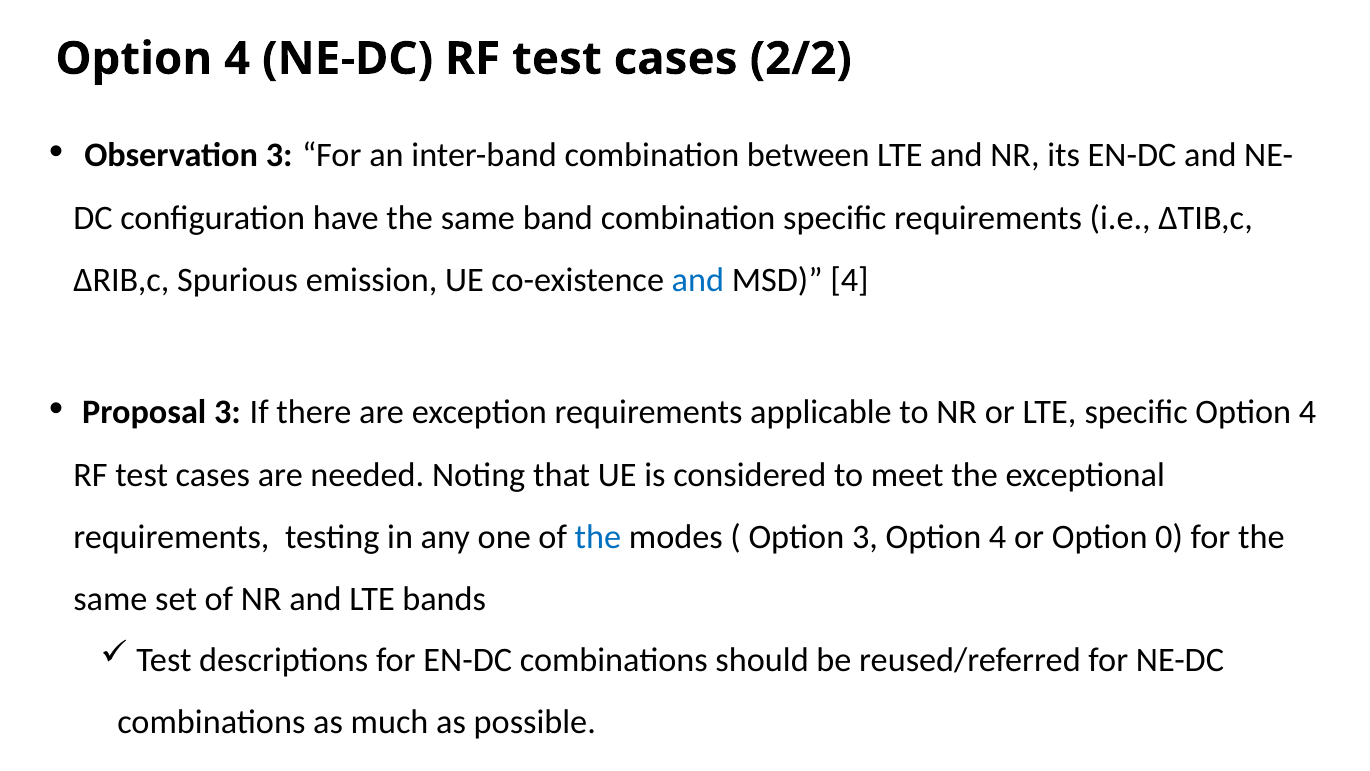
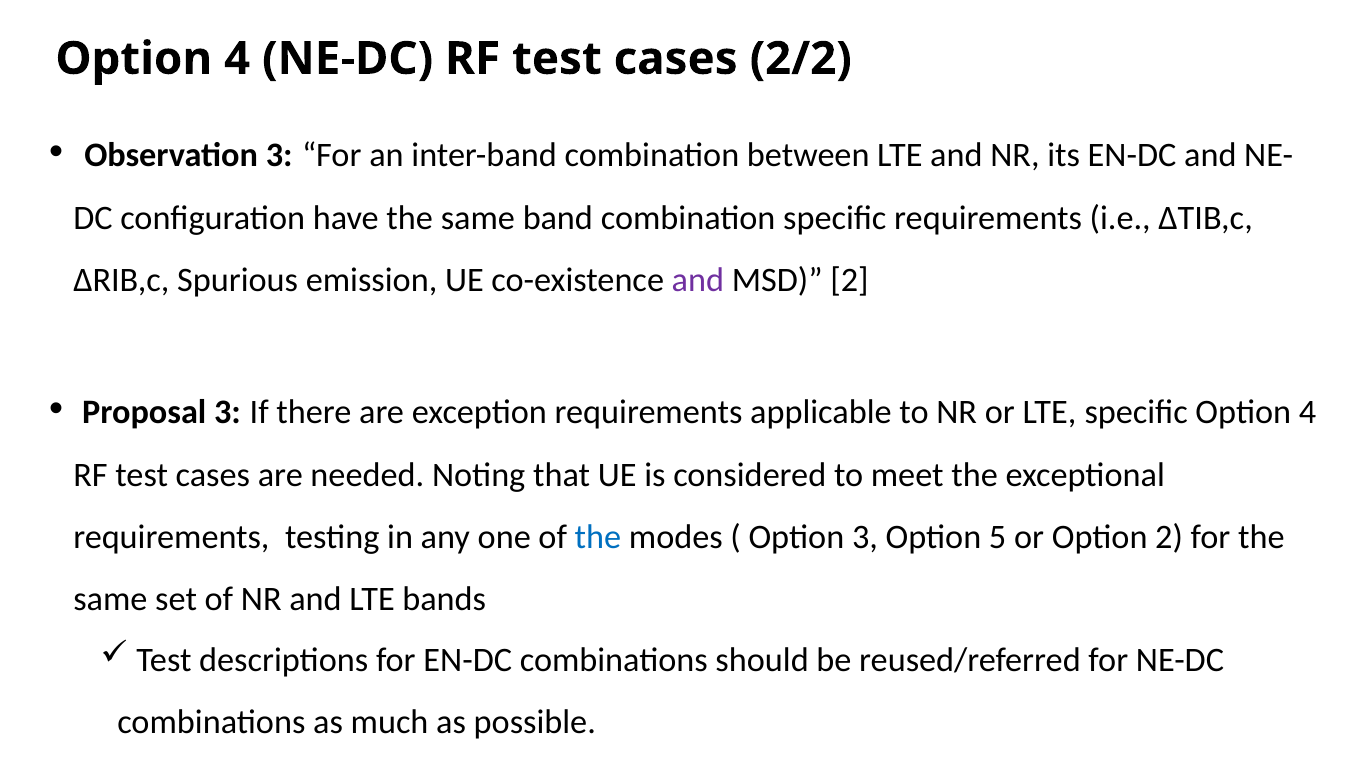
and colour: blue -> purple (698, 280)
MSD 4: 4 -> 2 (849, 280)
3 Option 4: 4 -> 5 (998, 537)
Option 0: 0 -> 2 (1169, 537)
